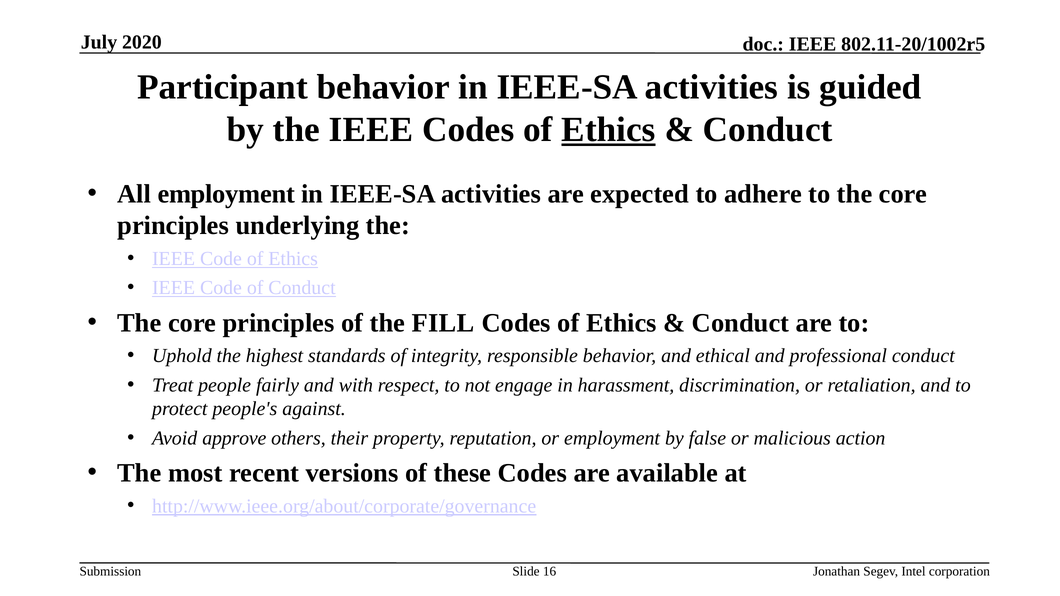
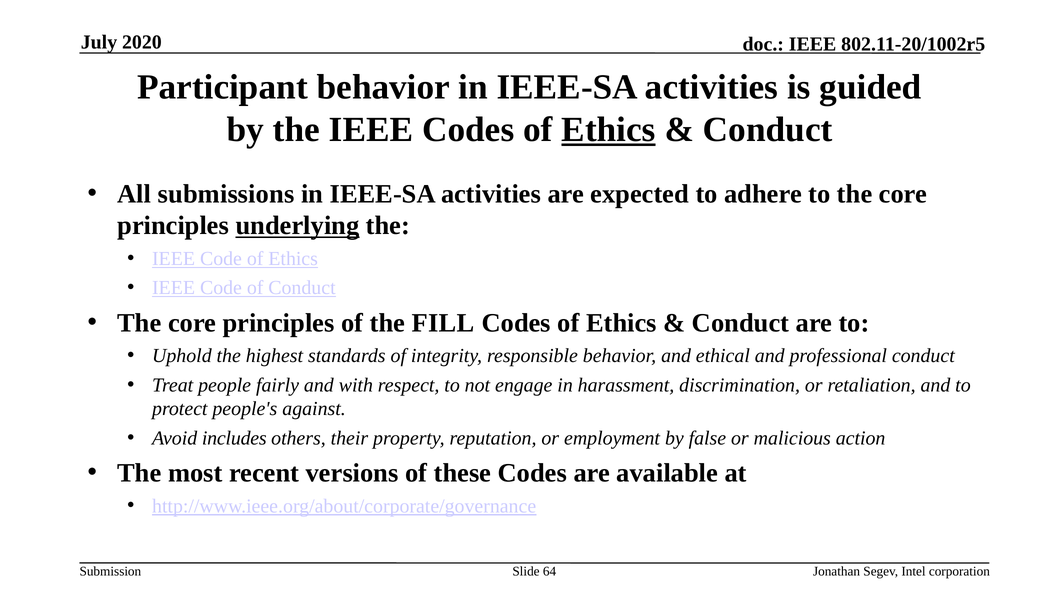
All employment: employment -> submissions (226, 194)
underlying underline: none -> present (298, 226)
approve: approve -> includes (234, 438)
16: 16 -> 64 (550, 572)
